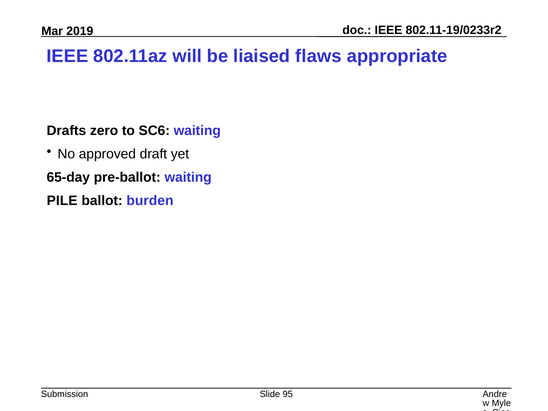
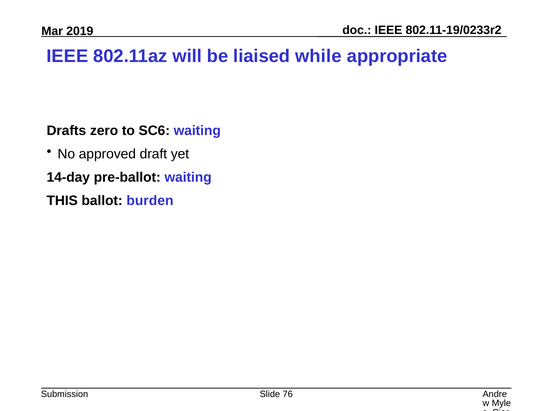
flaws: flaws -> while (318, 56)
65-day: 65-day -> 14-day (68, 177)
PILE: PILE -> THIS (62, 201)
95: 95 -> 76 (288, 394)
